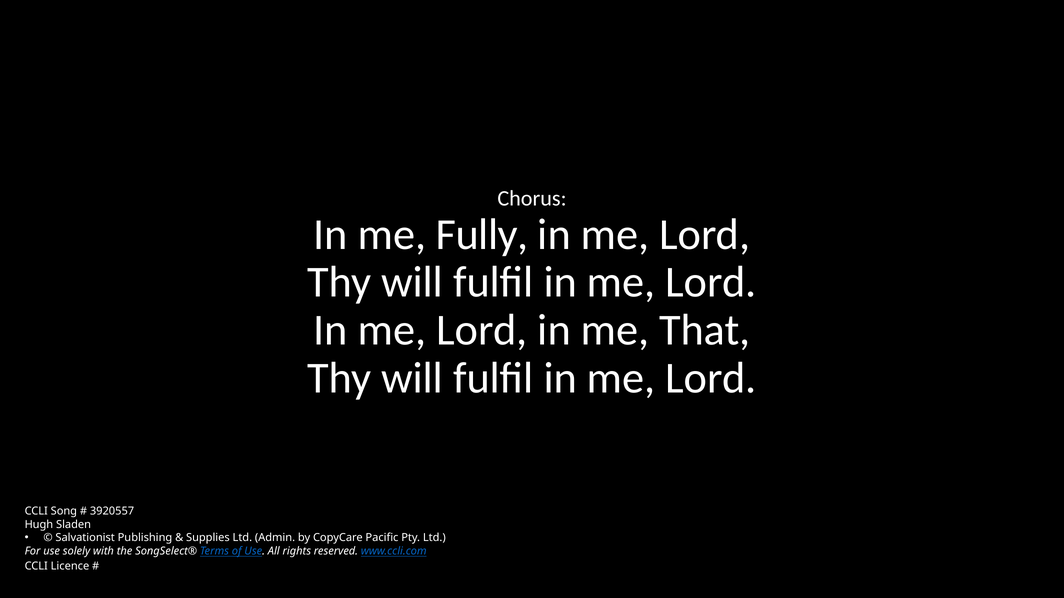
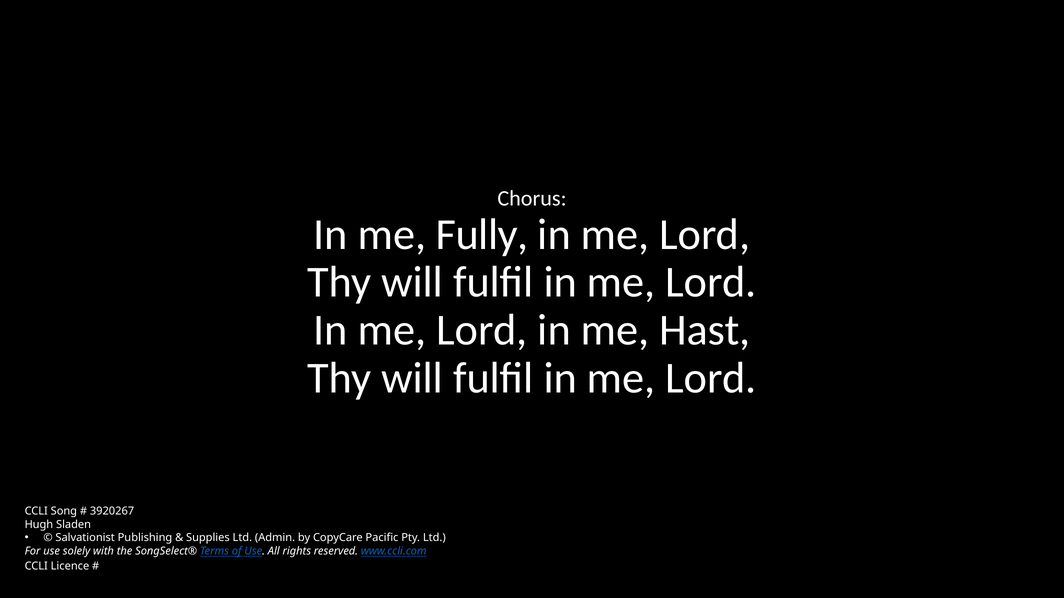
That: That -> Hast (705, 330)
3920557: 3920557 -> 3920267 (112, 512)
